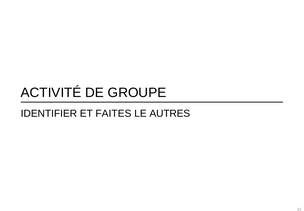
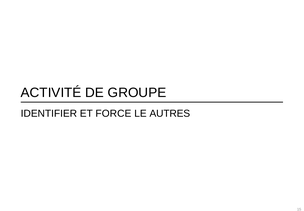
FAITES: FAITES -> FORCE (113, 113)
